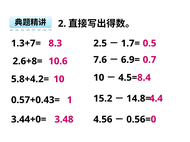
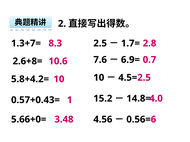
0.5: 0.5 -> 2.8 (150, 43)
10 8.4: 8.4 -> 2.5 (144, 78)
4.4: 4.4 -> 4.0 (156, 99)
3.44+0=: 3.44+0= -> 5.66+0= (29, 120)
0: 0 -> 6 (153, 120)
